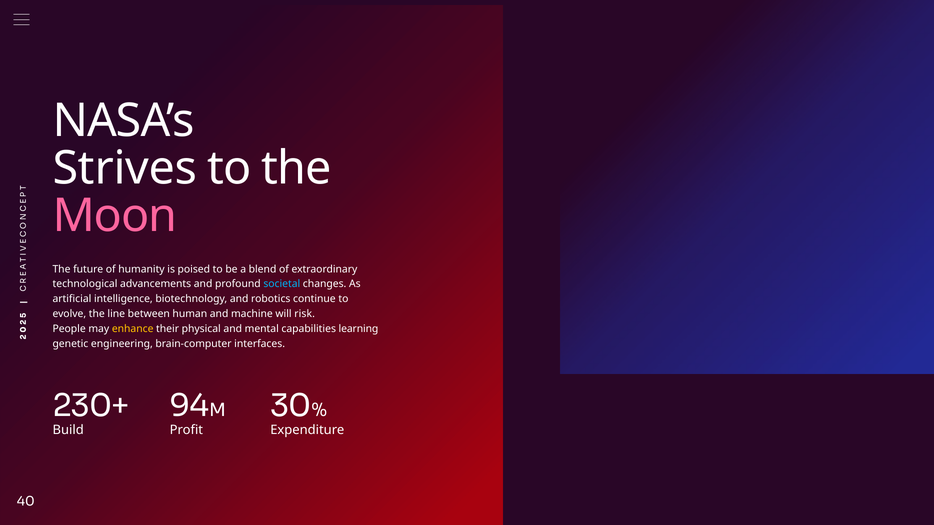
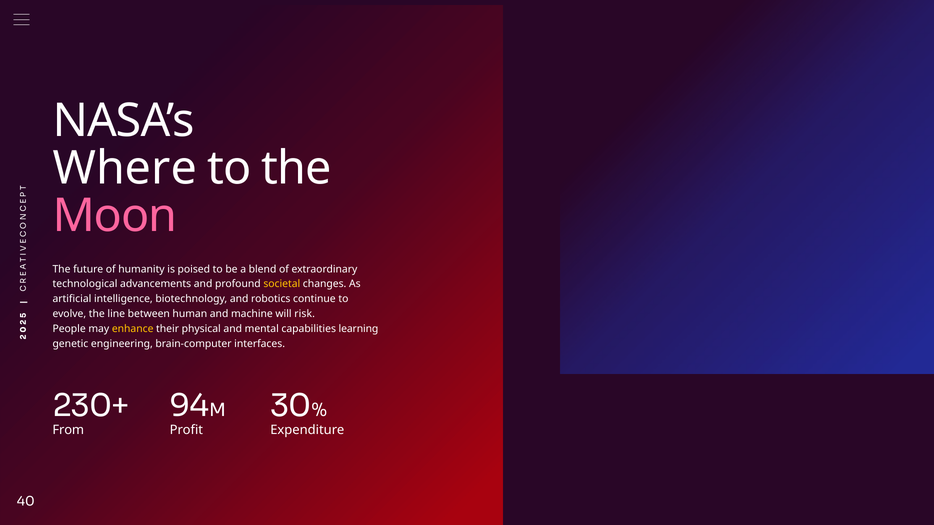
Strives: Strives -> Where (125, 168)
societal colour: light blue -> yellow (282, 284)
Build: Build -> From (68, 430)
